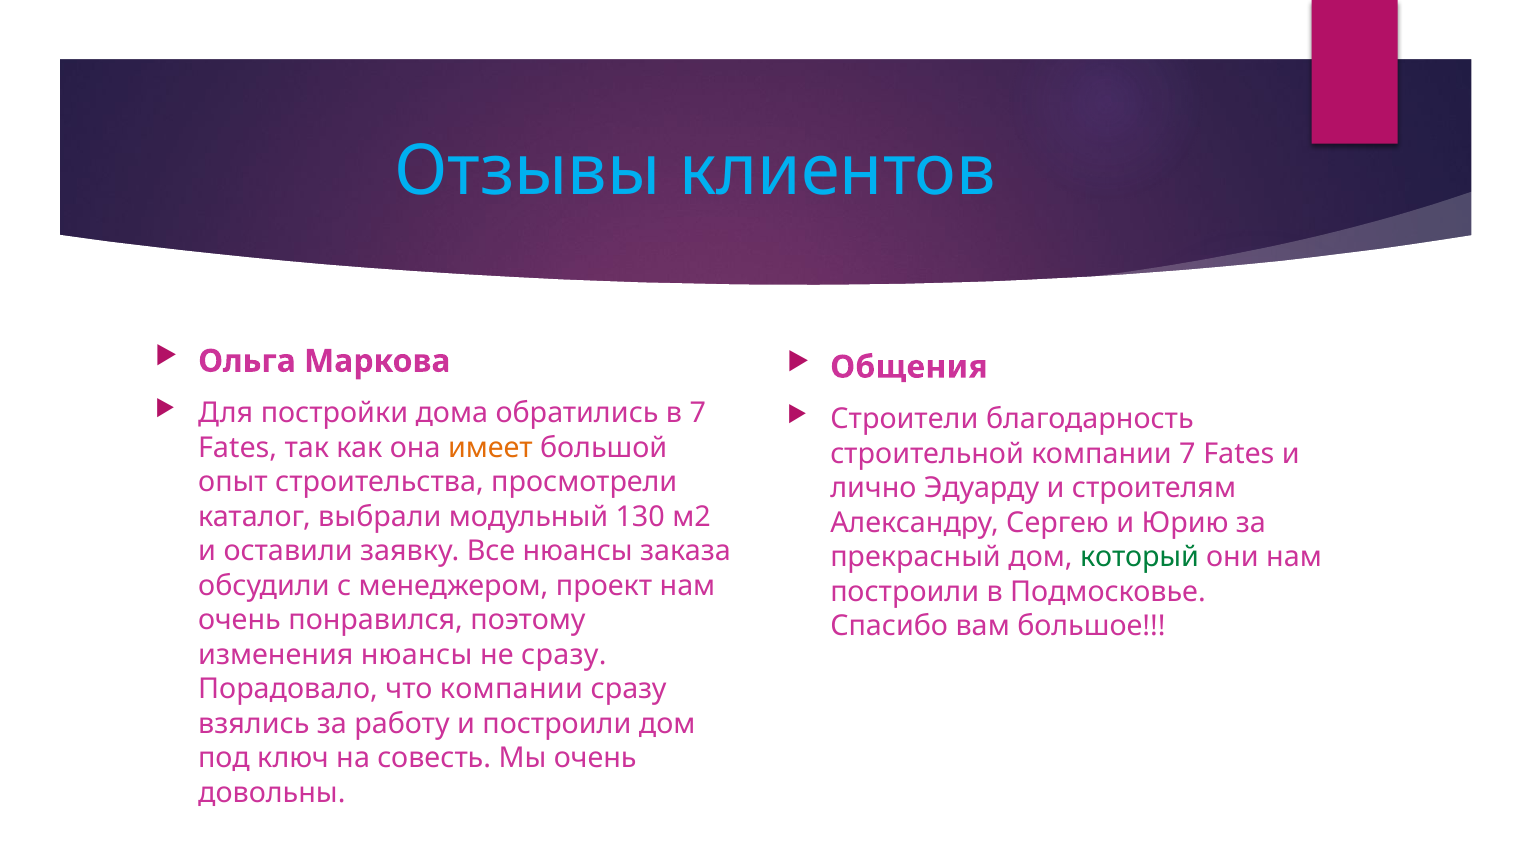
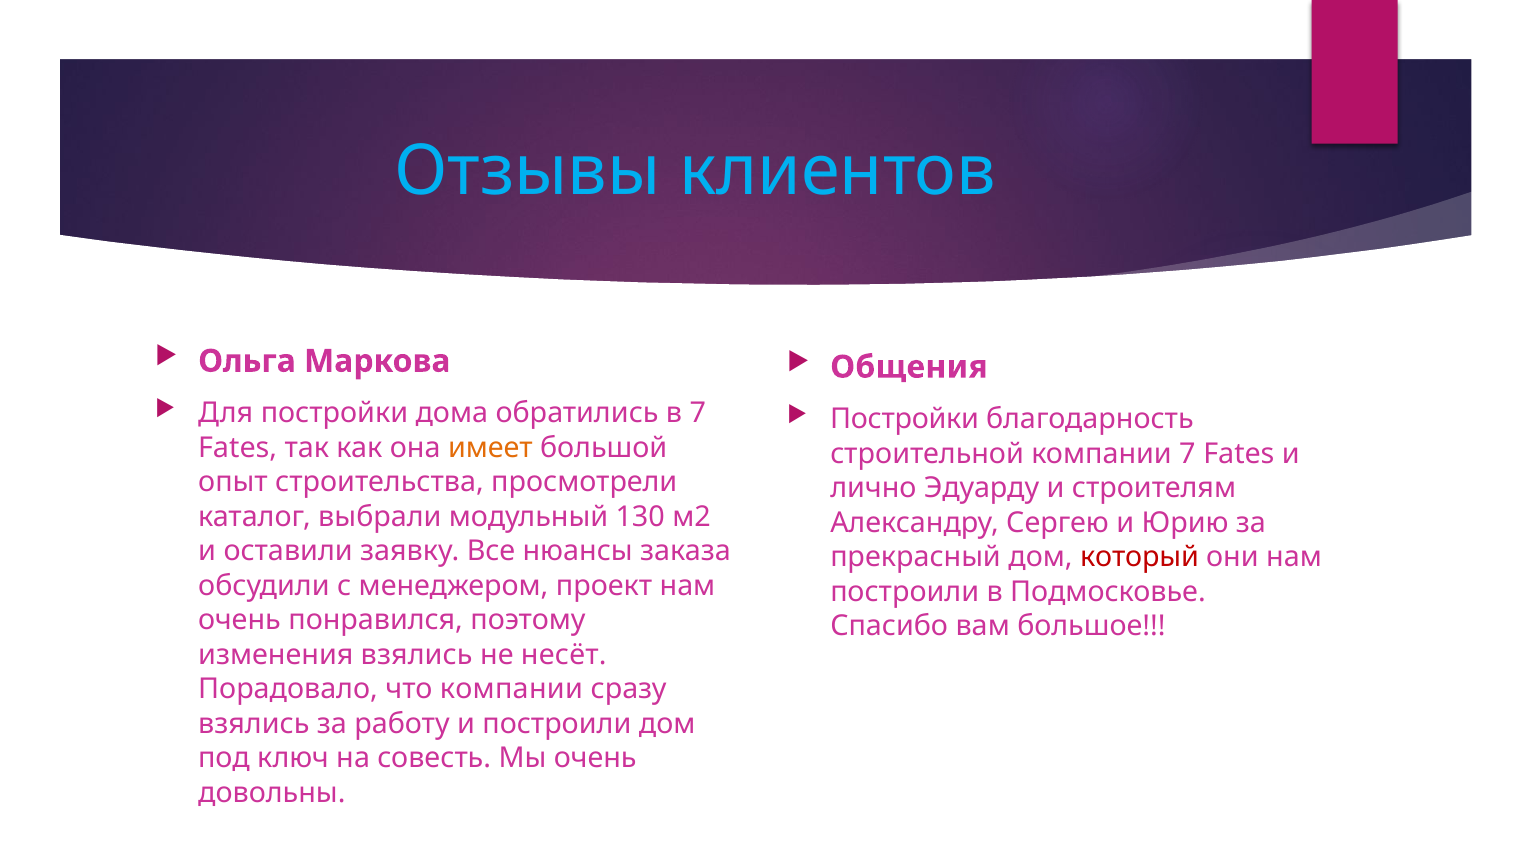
Строители: Строители -> Постройки (905, 419)
который colour: green -> red (1139, 557)
изменения нюансы: нюансы -> взялись (417, 655)
не сразу: сразу -> несёт (564, 655)
